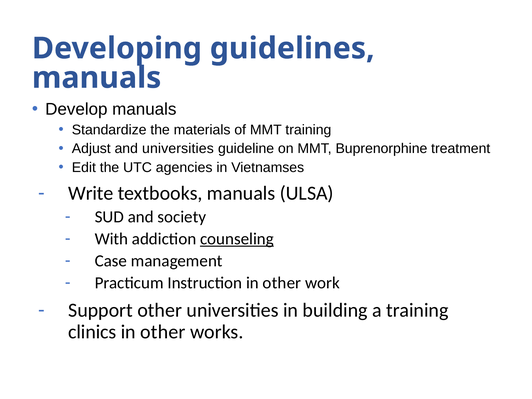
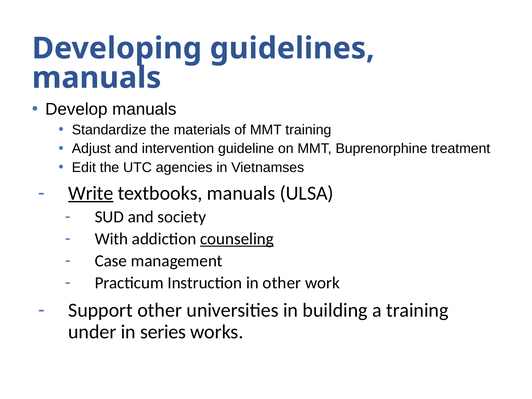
and universities: universities -> intervention (178, 149)
Write underline: none -> present (91, 193)
clinics: clinics -> under (92, 332)
other: other -> series (163, 332)
